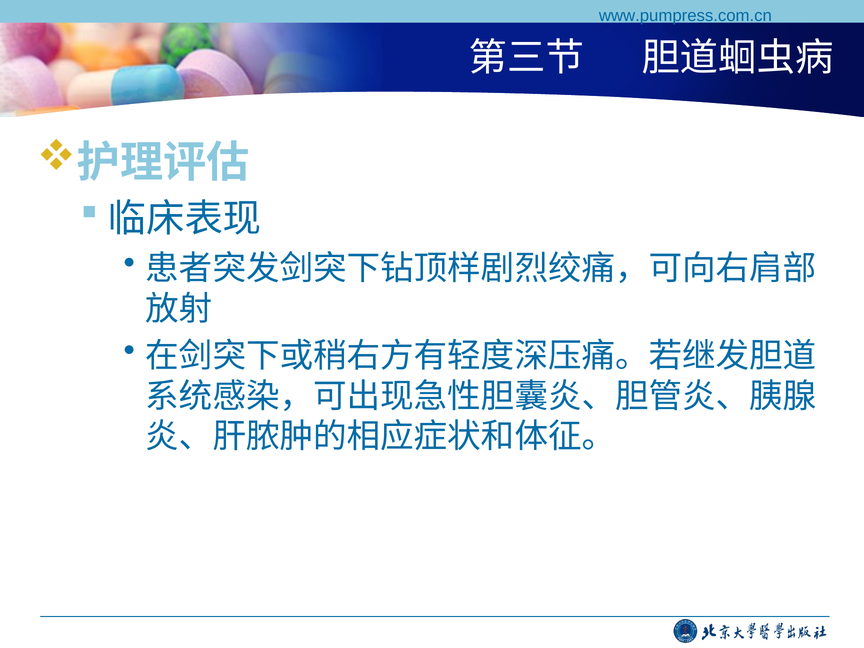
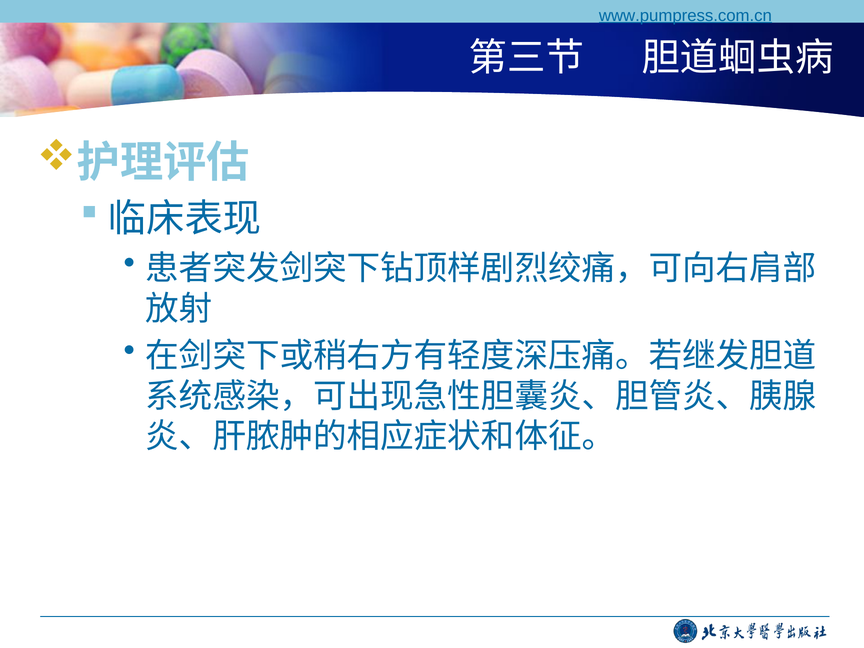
www.pumpress.com.cn underline: none -> present (685, 16)
